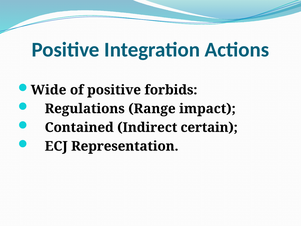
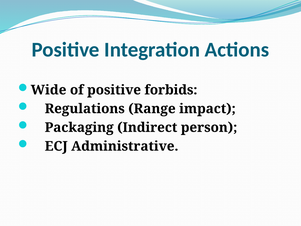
Contained: Contained -> Packaging (79, 127)
certain: certain -> person (209, 127)
Representation: Representation -> Administrative (125, 146)
